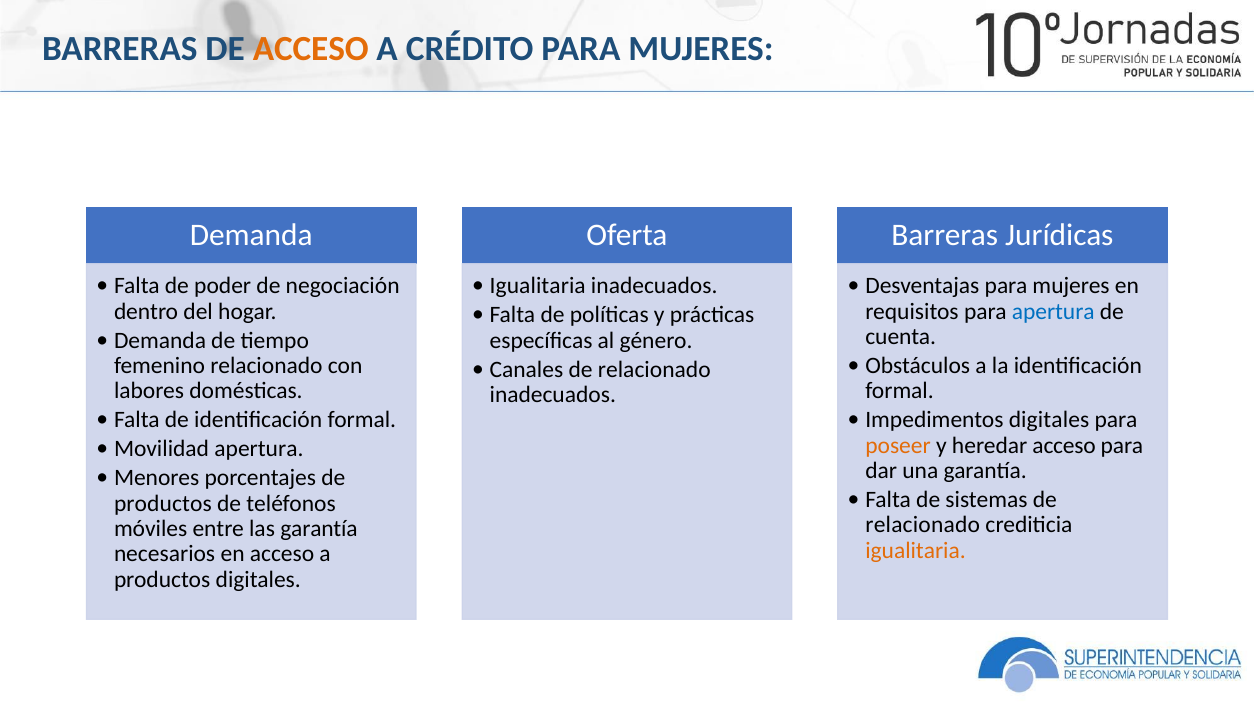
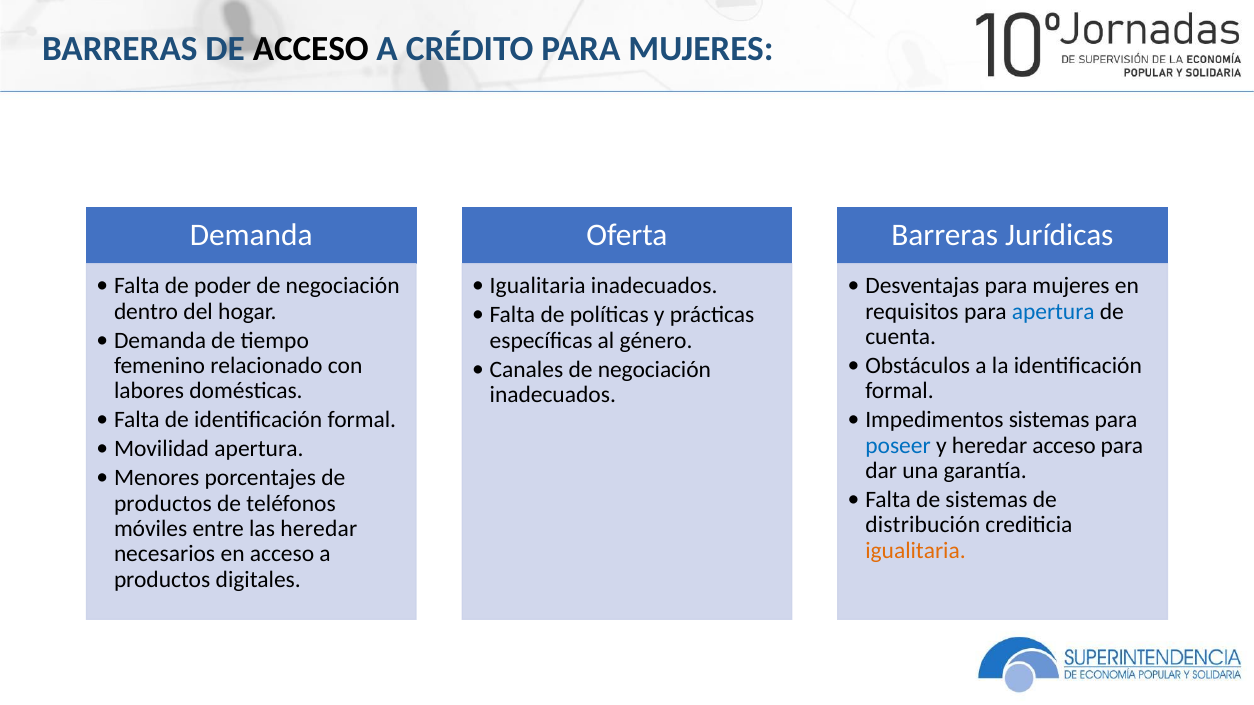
ACCESO colour: orange -> black (311, 49)
Canales de relacionado: relacionado -> negociación (654, 370)
Impedimentos digitales: digitales -> sistemas (1049, 420)
poseer colour: orange -> blue (898, 446)
relacionado: relacionado -> distribución (923, 525)
las garantía: garantía -> heredar (319, 529)
